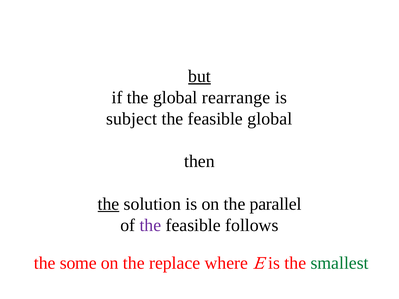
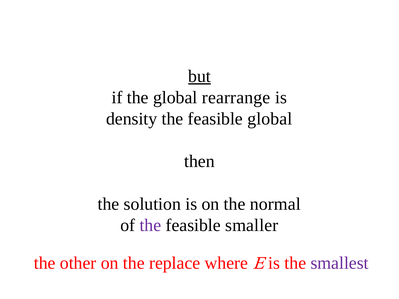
subject: subject -> density (132, 119)
the underline: present -> none (108, 204)
parallel: parallel -> normal (275, 204)
follows: follows -> smaller (252, 225)
some: some -> other (78, 263)
smallest colour: green -> purple (340, 263)
